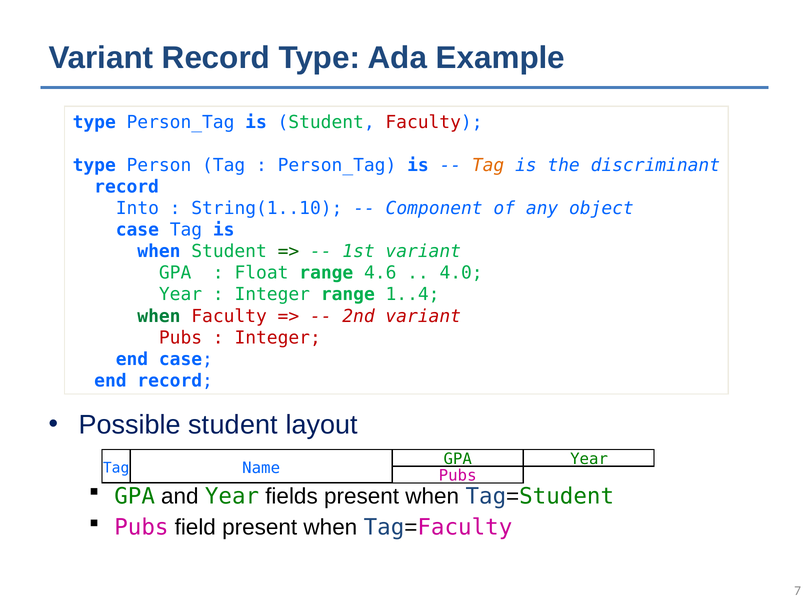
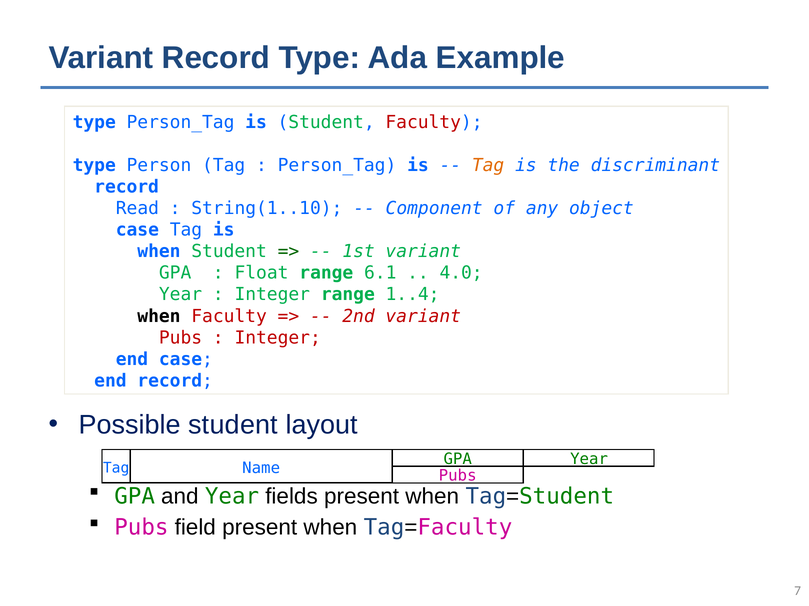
Into: Into -> Read (137, 209)
4.6: 4.6 -> 6.1 (380, 273)
when colour: green -> black (159, 316)
